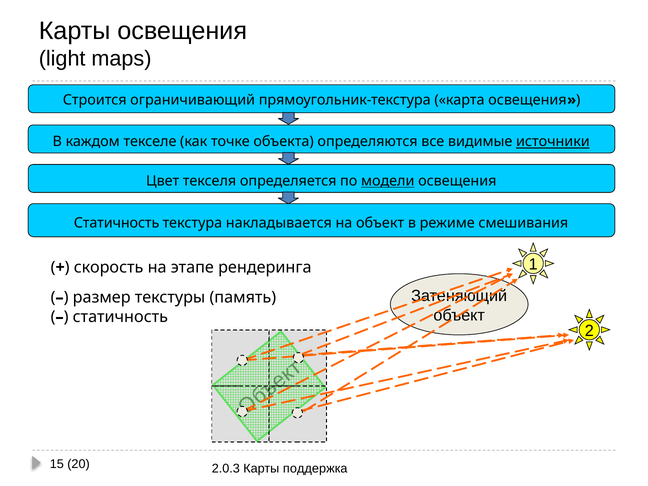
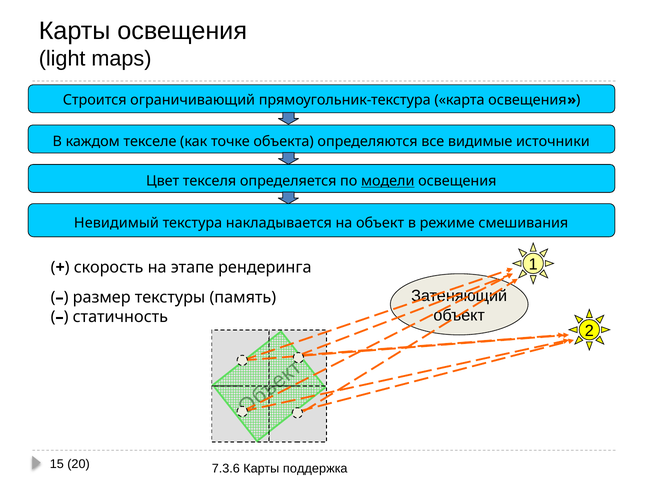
источники underline: present -> none (553, 142)
Статичность: Статичность -> Невидимый (116, 223)
2.0.3: 2.0.3 -> 7.3.6 (226, 469)
